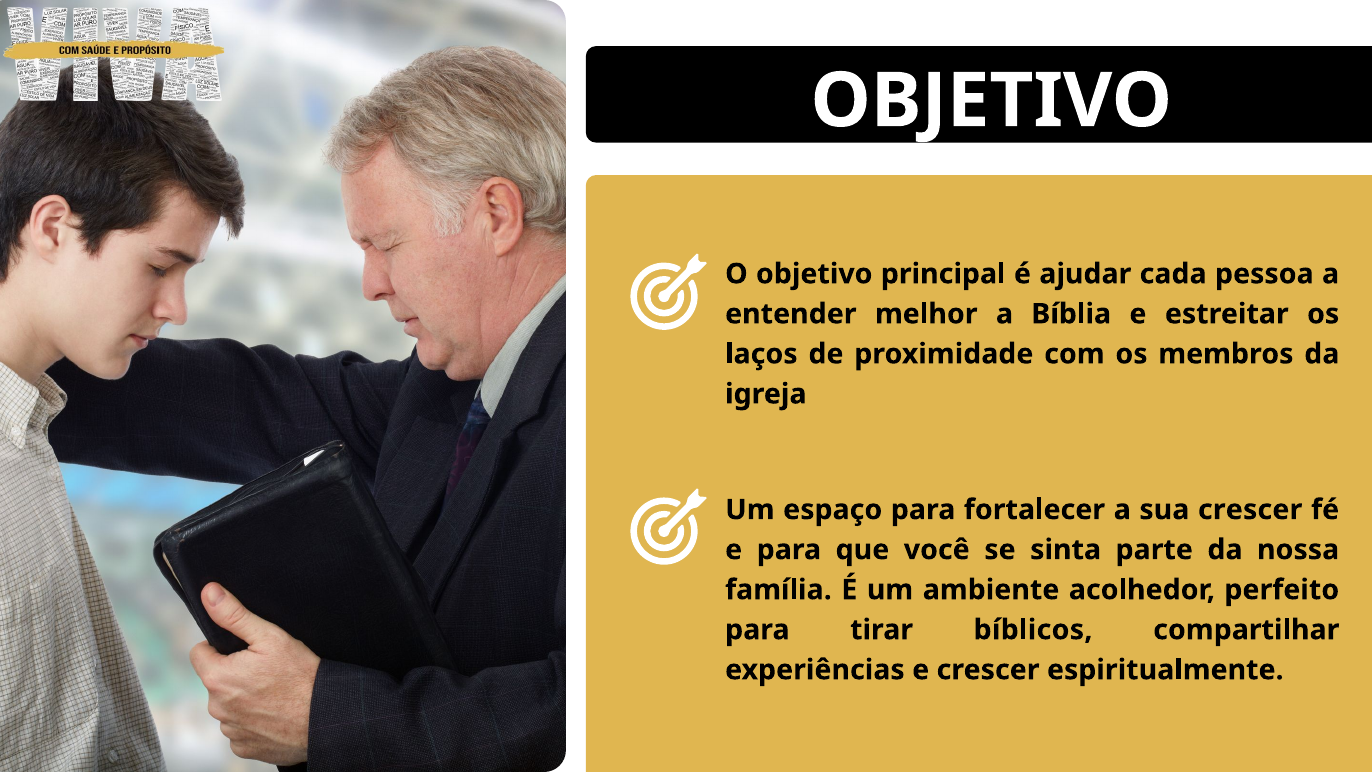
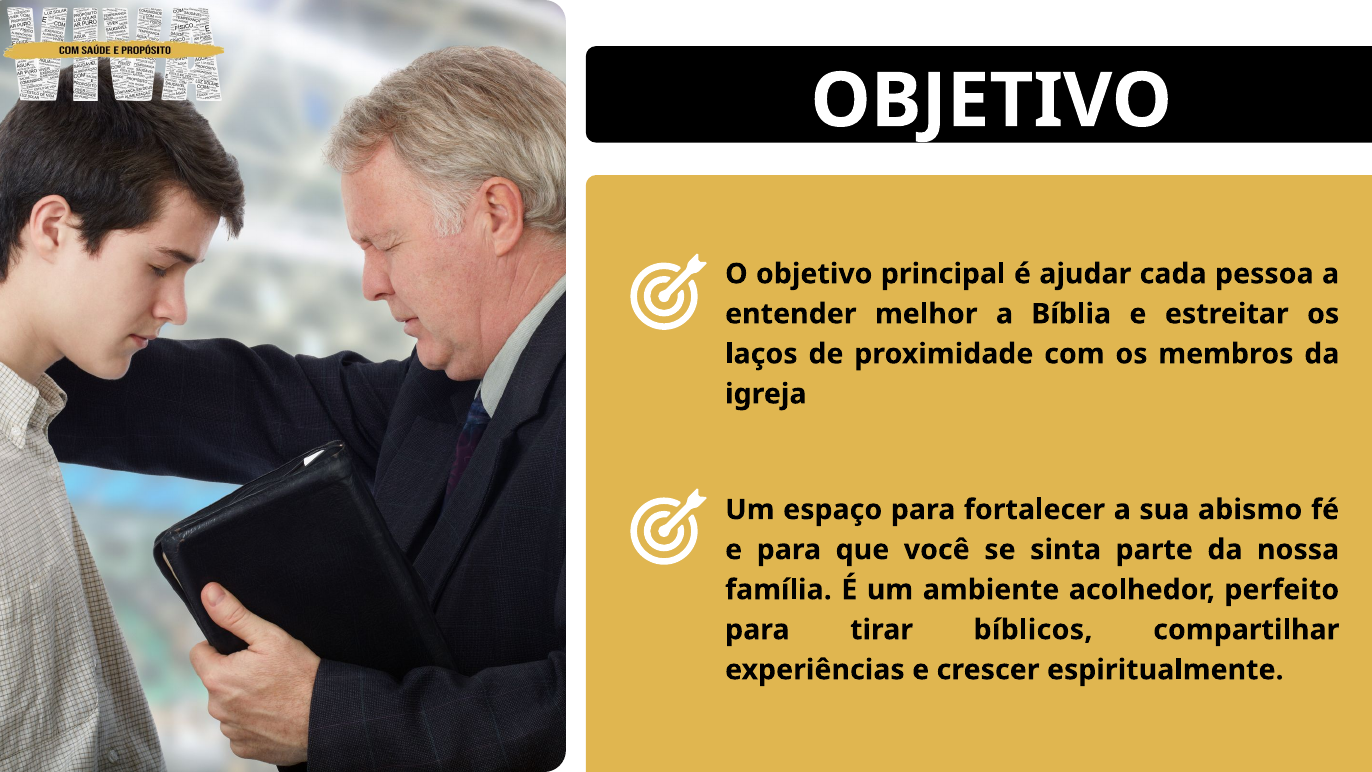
sua crescer: crescer -> abismo (1250, 510)
